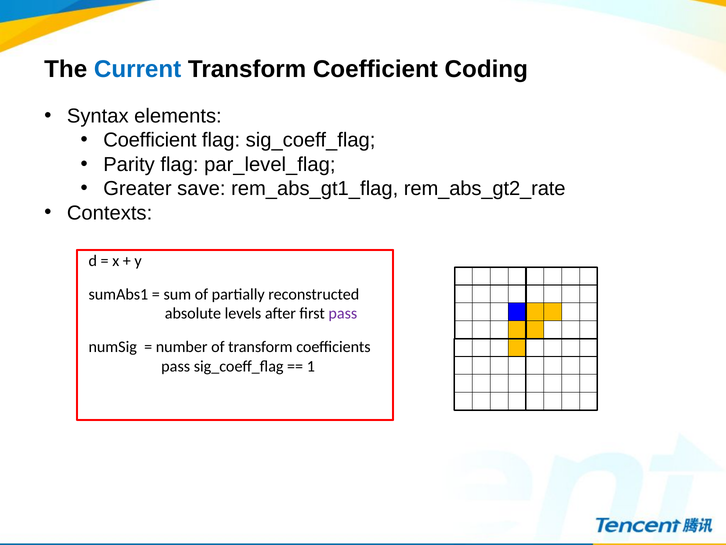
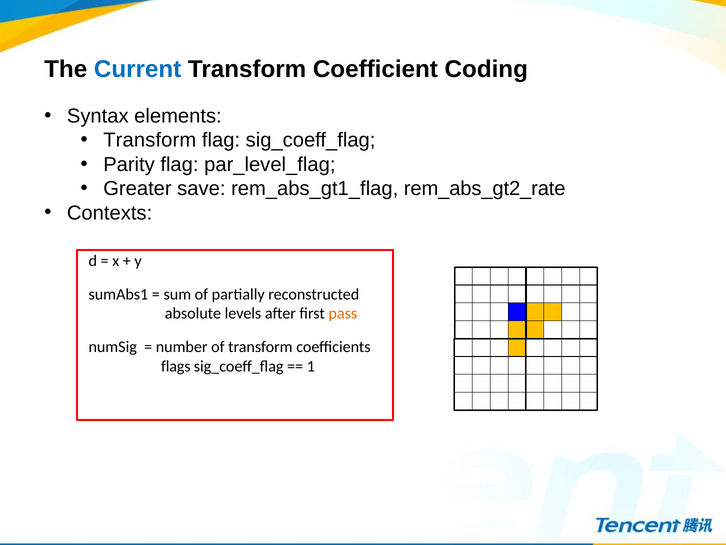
Coefficient: Coefficient -> Transform (150, 140)
pass colour: purple -> orange (343, 313)
pass: pass -> flags (176, 366)
